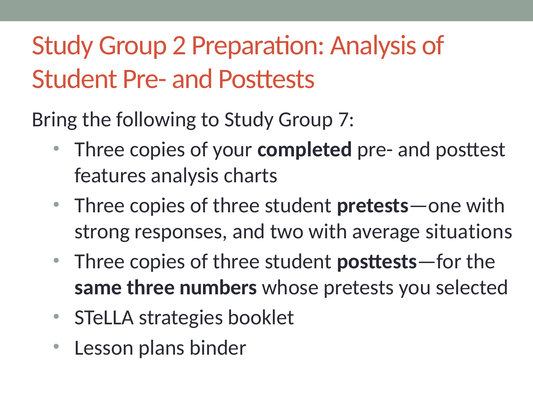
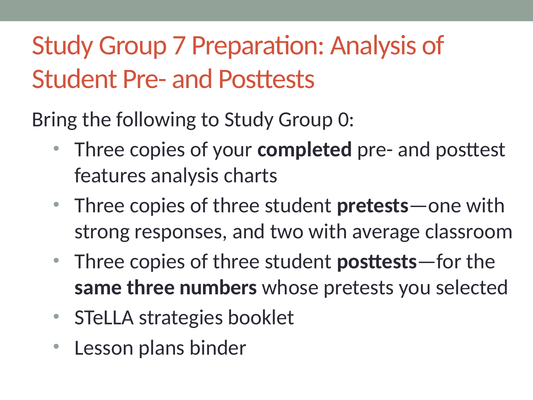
2: 2 -> 7 (179, 45)
7: 7 -> 0 (346, 119)
situations: situations -> classroom (469, 231)
